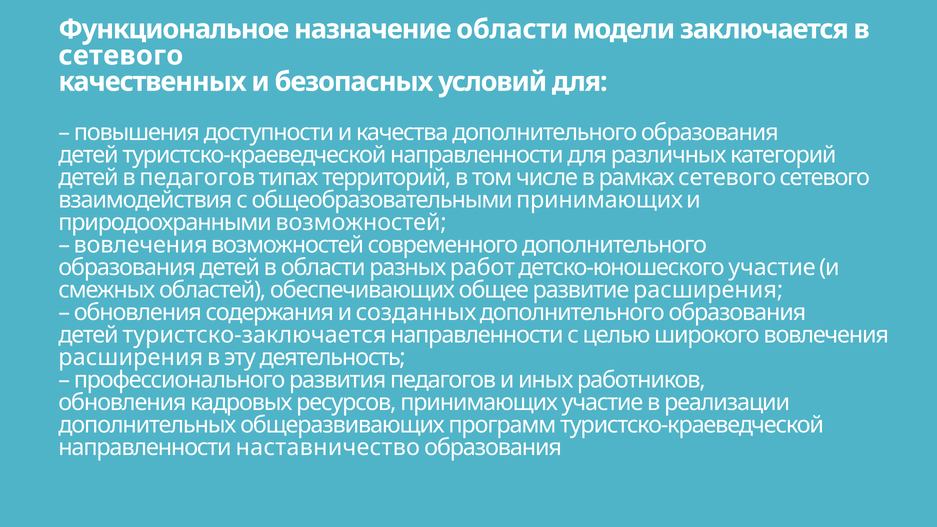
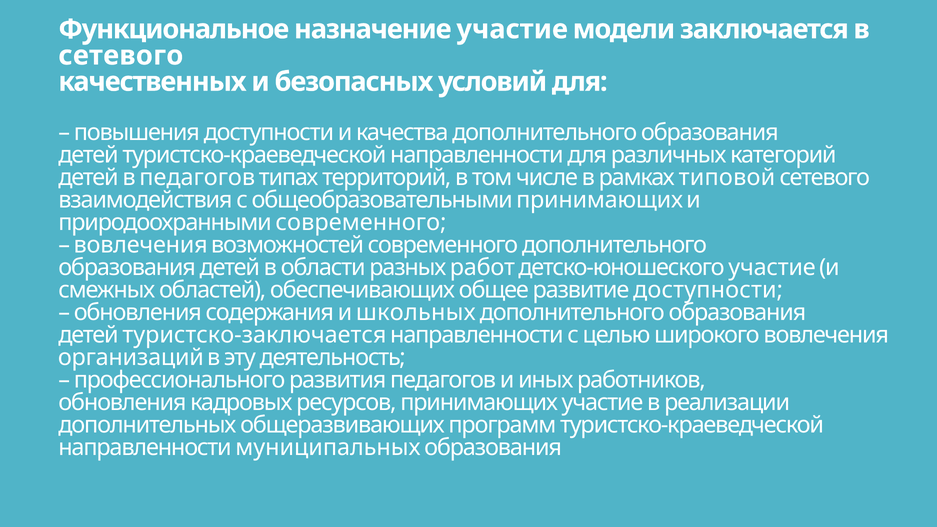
назначение области: области -> участие (512, 29)
рамках сетевого: сетевого -> типовой (727, 178)
природоохранными возможностей: возможностей -> современного (361, 223)
развитие расширения: расширения -> доступности (708, 290)
созданных: созданных -> школьных (416, 313)
расширения: расширения -> организаций (131, 358)
наставничество: наставничество -> муниципальных (328, 448)
